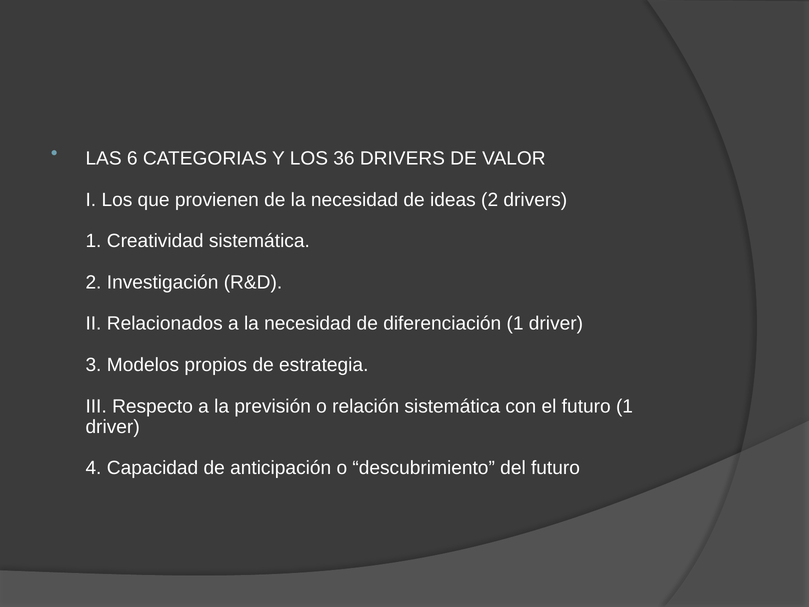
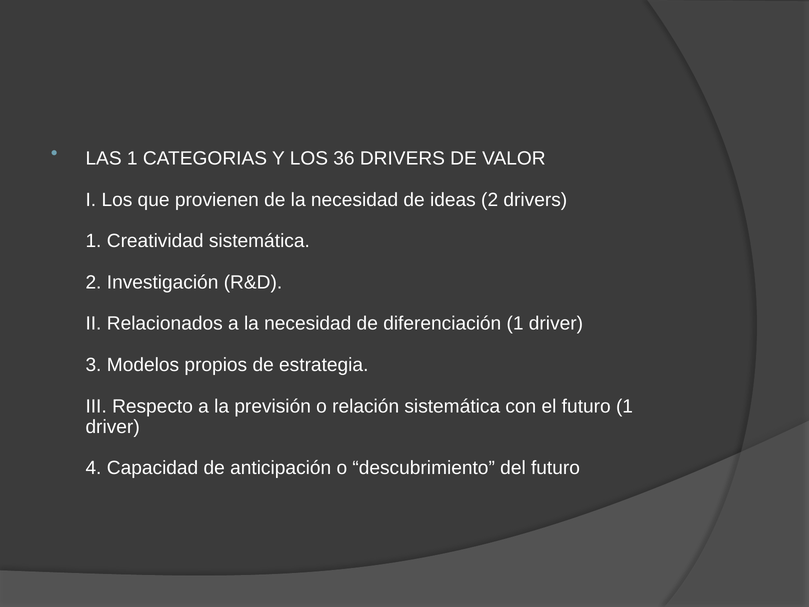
LAS 6: 6 -> 1 (132, 158)
